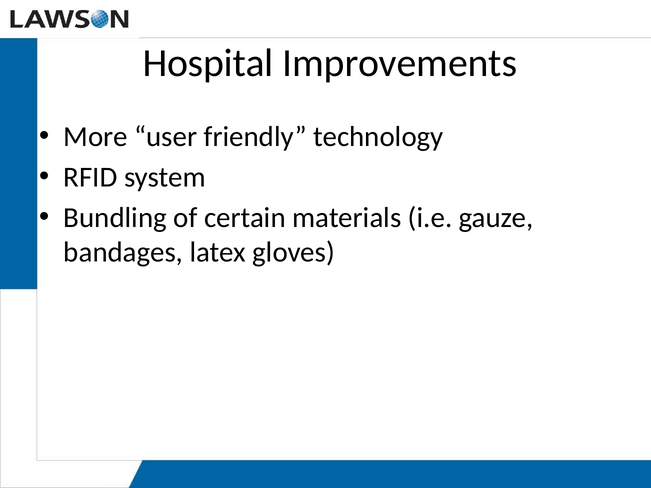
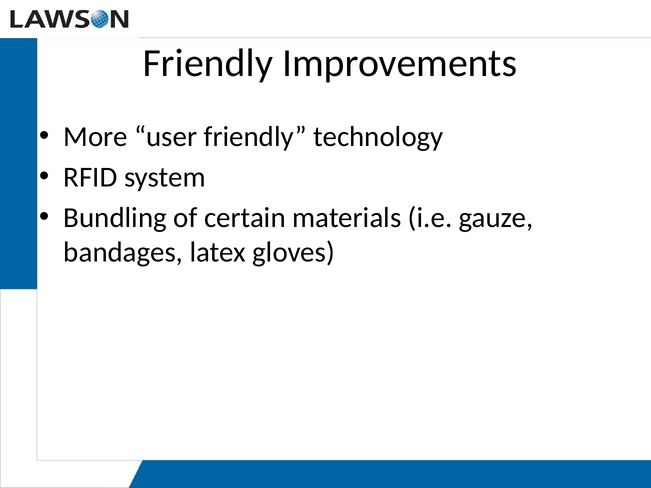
Hospital: Hospital -> Friendly (208, 63)
